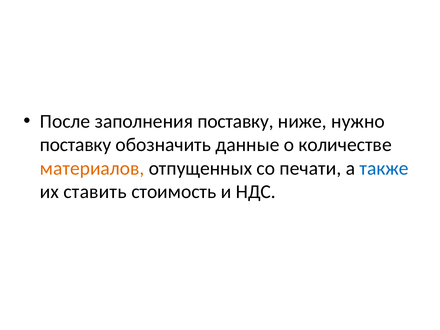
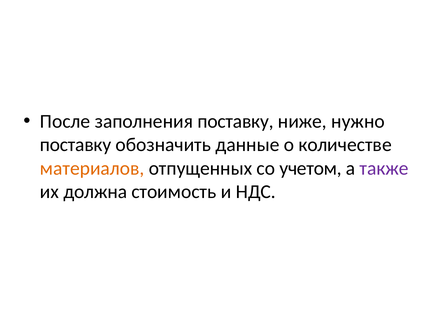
печати: печати -> учетом (311, 168)
также colour: blue -> purple (384, 168)
ставить: ставить -> должна (95, 192)
